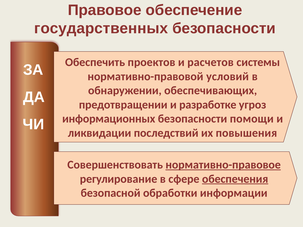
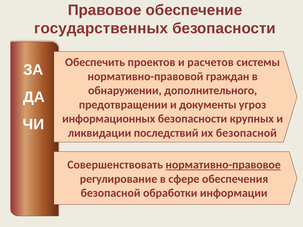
условий: условий -> граждан (228, 77)
обеспечивающих: обеспечивающих -> дополнительного (211, 91)
разработке: разработке -> документы (208, 105)
помощи: помощи -> крупных (252, 119)
их повышения: повышения -> безопасной (246, 133)
обеспечения underline: present -> none (235, 179)
